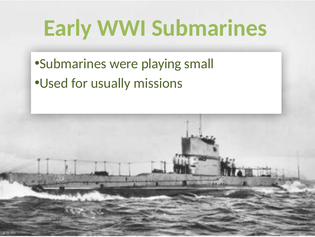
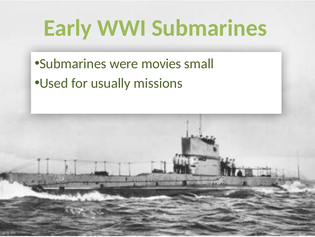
playing: playing -> movies (161, 63)
